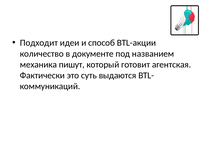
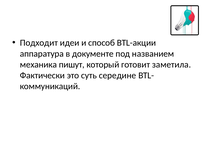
количество: количество -> аппаратура (42, 54)
агентская: агентская -> заметила (172, 65)
выдаются: выдаются -> середине (117, 75)
